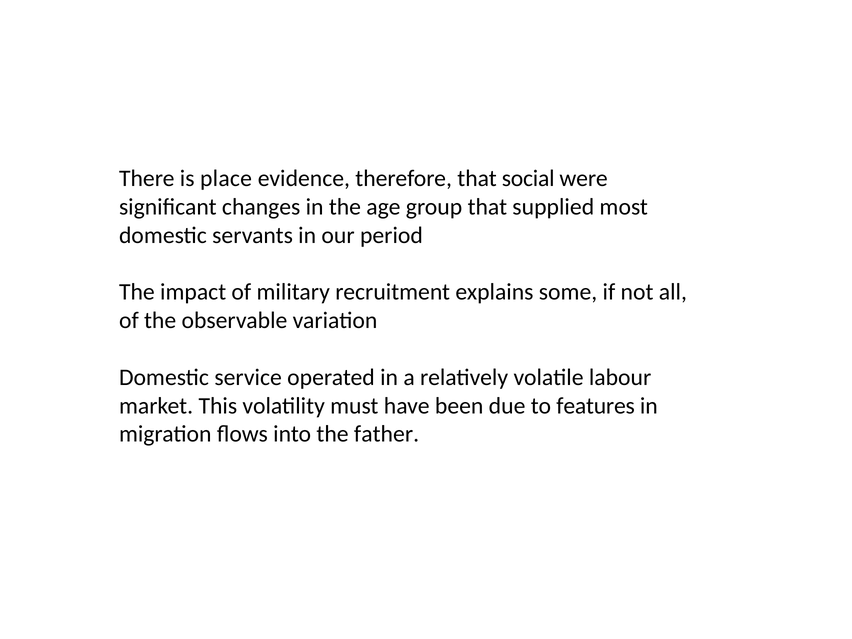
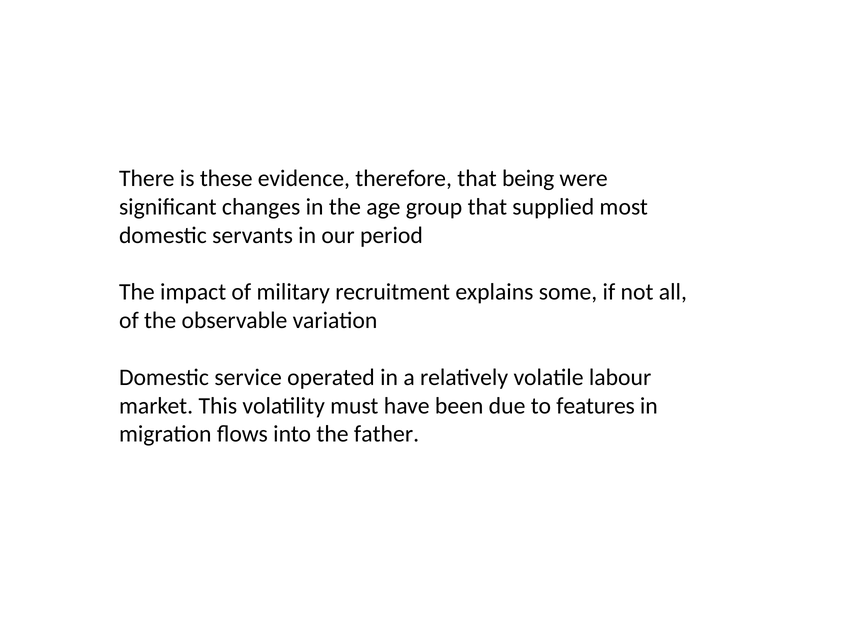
place: place -> these (226, 178)
social: social -> being (528, 178)
